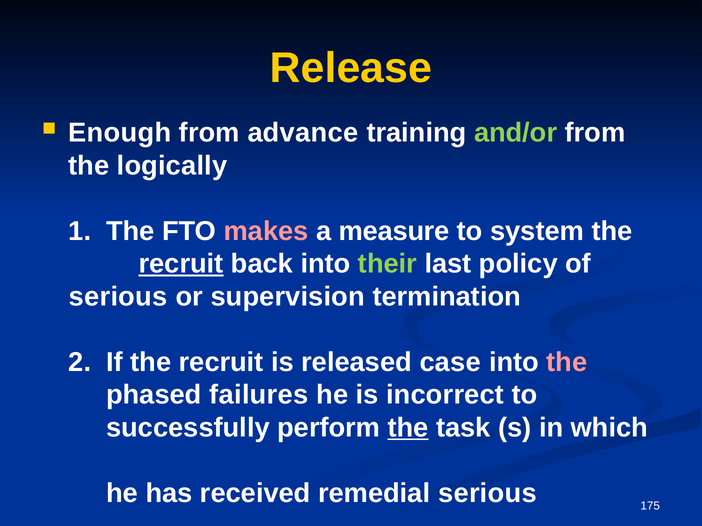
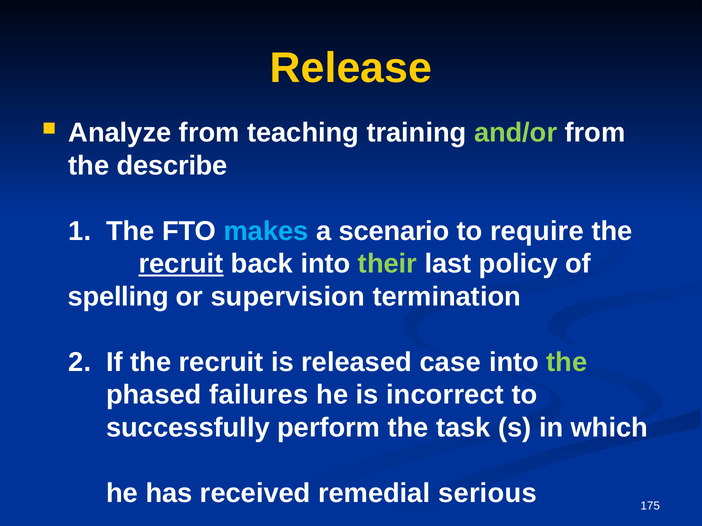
Enough: Enough -> Analyze (120, 133)
advance: advance -> teaching (303, 133)
logically: logically -> describe (172, 166)
makes colour: pink -> light blue (266, 231)
measure: measure -> scenario (394, 231)
system: system -> require (537, 231)
serious: serious -> spelling (118, 297)
the colour: pink -> light green (567, 362)
the underline: present -> none (408, 428)
